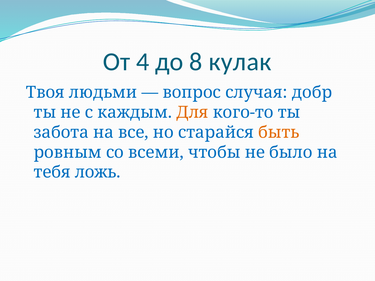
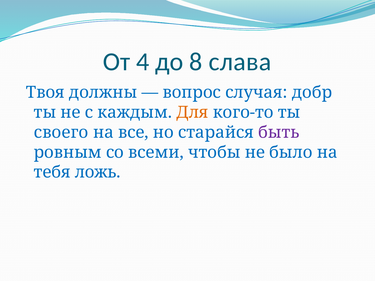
кулак: кулак -> слава (240, 62)
людьми: людьми -> должны (103, 92)
забота: забота -> своего (61, 132)
быть colour: orange -> purple (279, 132)
